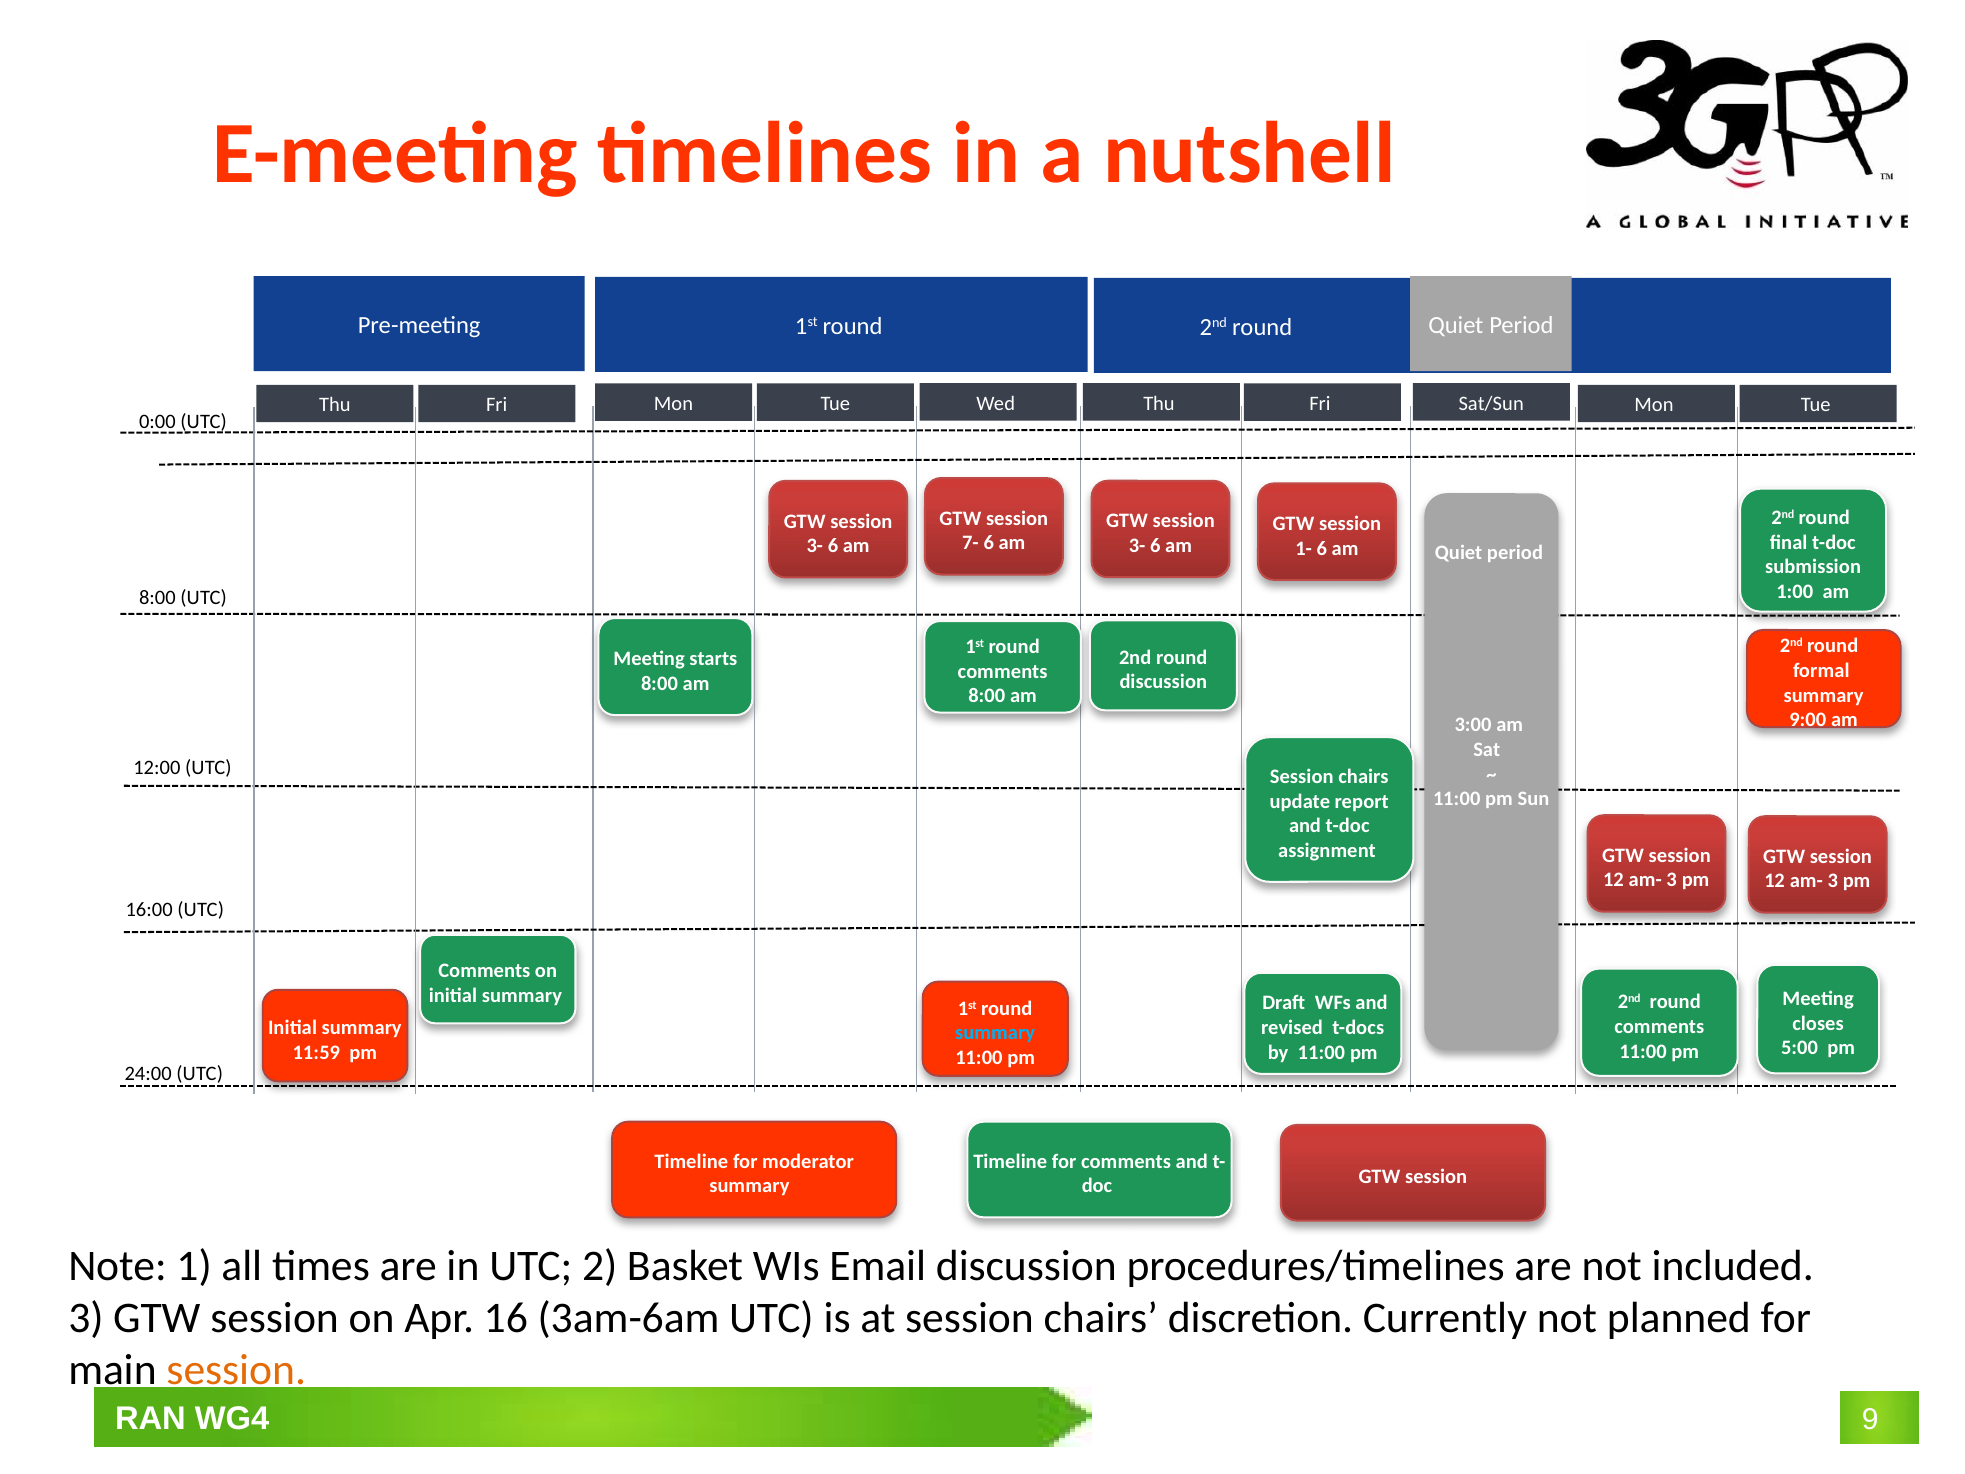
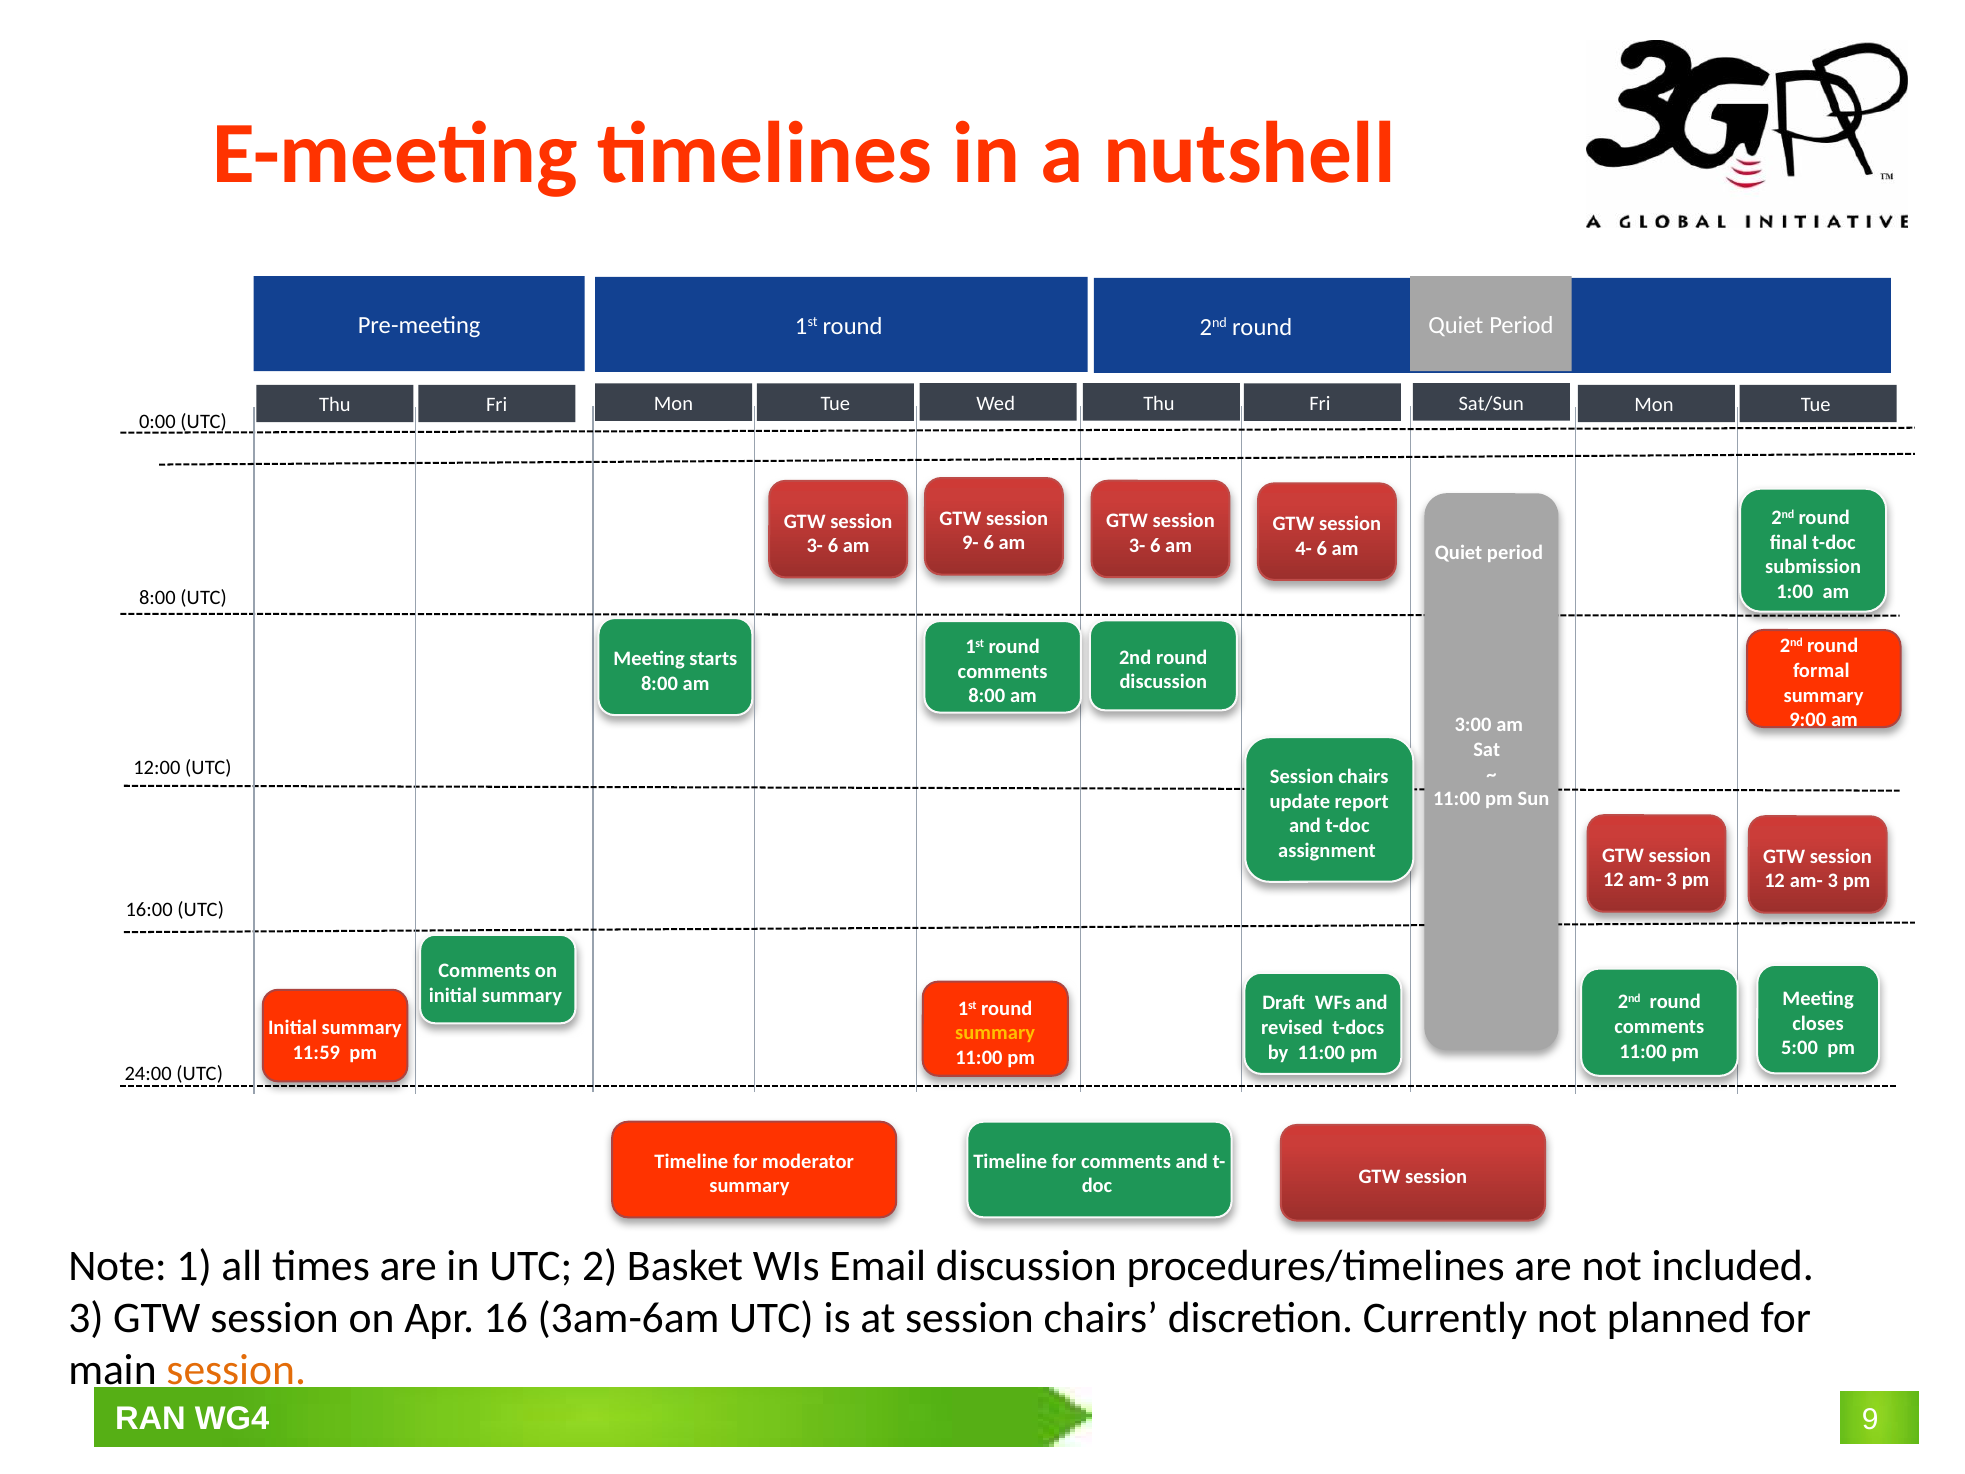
7-: 7- -> 9- (970, 543)
1-: 1- -> 4- (1304, 548)
summary colour: light blue -> yellow (995, 1033)
